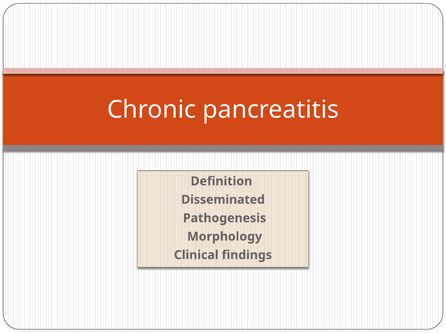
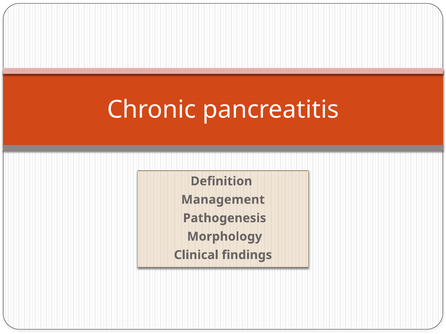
Disseminated: Disseminated -> Management (223, 200)
